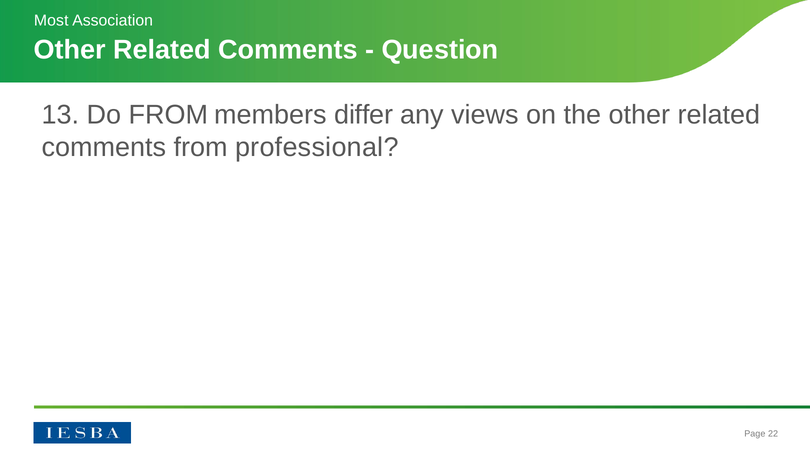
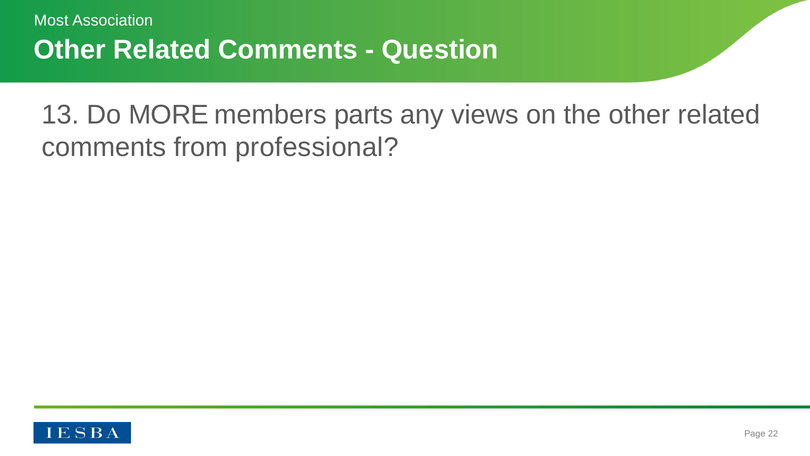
Do FROM: FROM -> MORE (169, 115)
differ: differ -> parts (364, 115)
